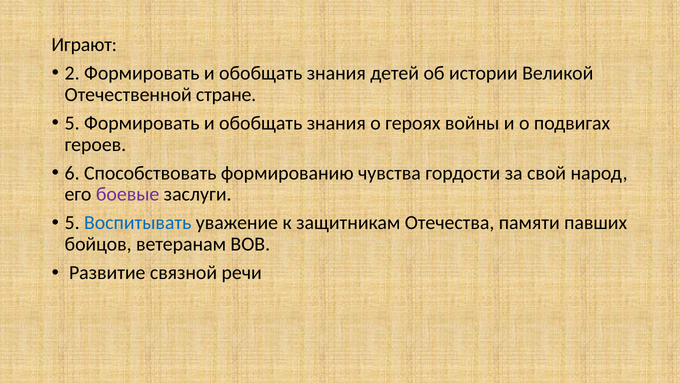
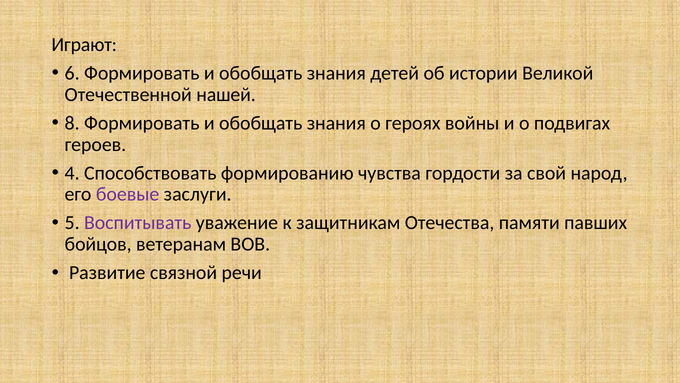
2: 2 -> 6 (72, 73)
стране: стране -> нашей (226, 94)
5: 5 -> 8 (72, 123)
6: 6 -> 4 (72, 173)
Воспитывать colour: blue -> purple (138, 223)
